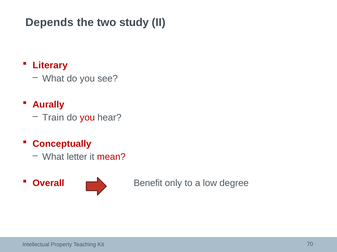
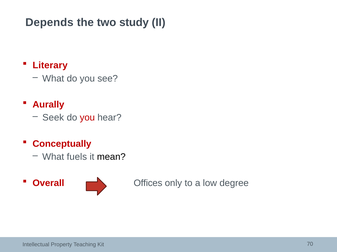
Train: Train -> Seek (53, 118)
letter: letter -> fuels (77, 157)
mean colour: red -> black (111, 157)
Benefit: Benefit -> Offices (148, 184)
